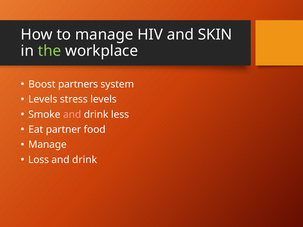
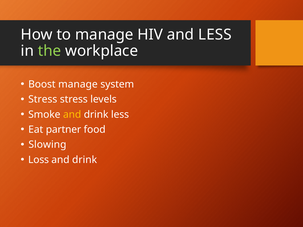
and SKIN: SKIN -> LESS (215, 35)
Boost partners: partners -> manage (78, 84)
Levels: Levels -> Stress (43, 99)
and colour: pink -> yellow (72, 115)
Manage: Manage -> Slowing (47, 145)
